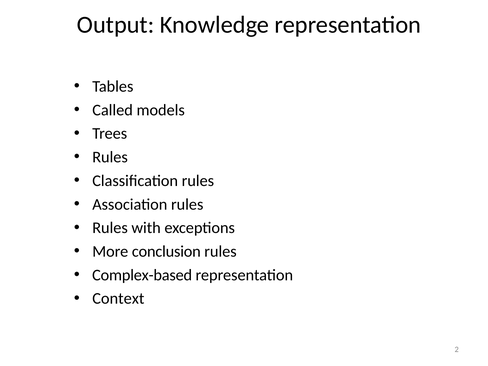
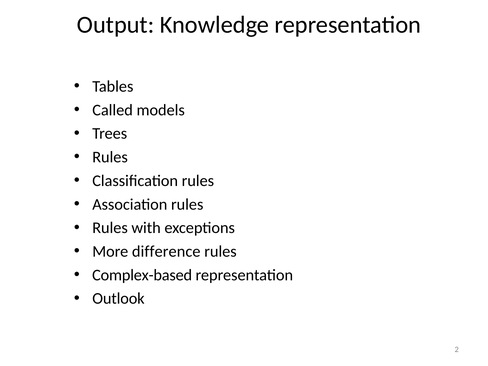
conclusion: conclusion -> difference (166, 251)
Context: Context -> Outlook (118, 299)
